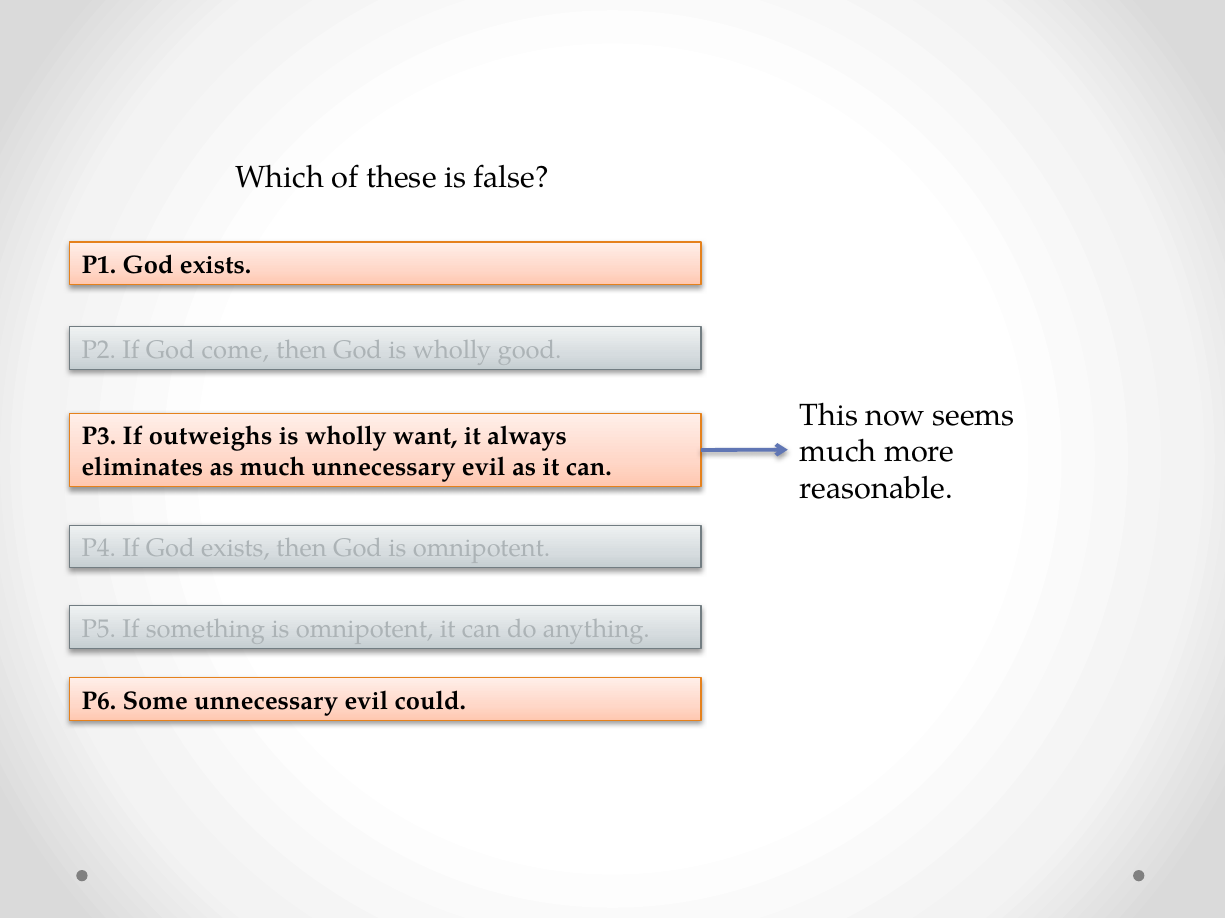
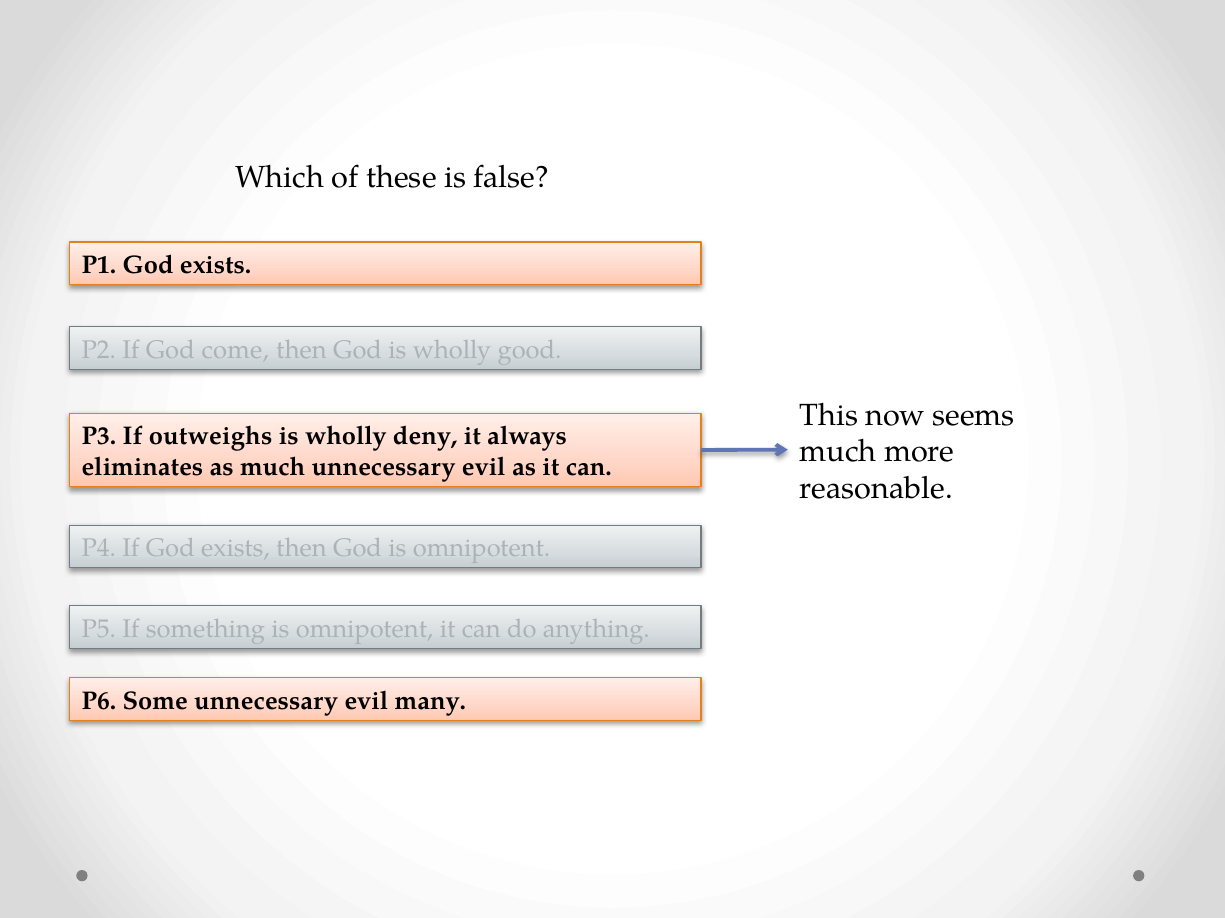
want: want -> deny (425, 437)
could: could -> many (430, 701)
